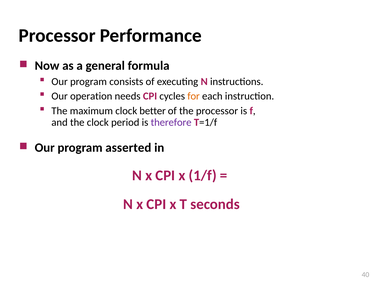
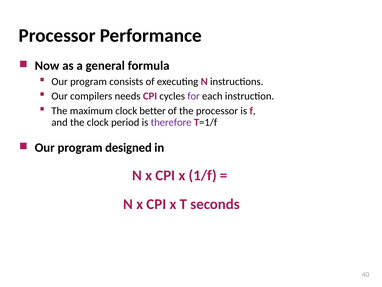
operation: operation -> compilers (91, 96)
for colour: orange -> purple (194, 96)
asserted: asserted -> designed (128, 148)
